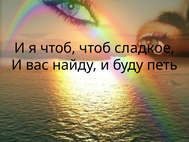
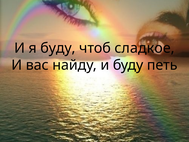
я чтоб: чтоб -> буду (58, 48)
